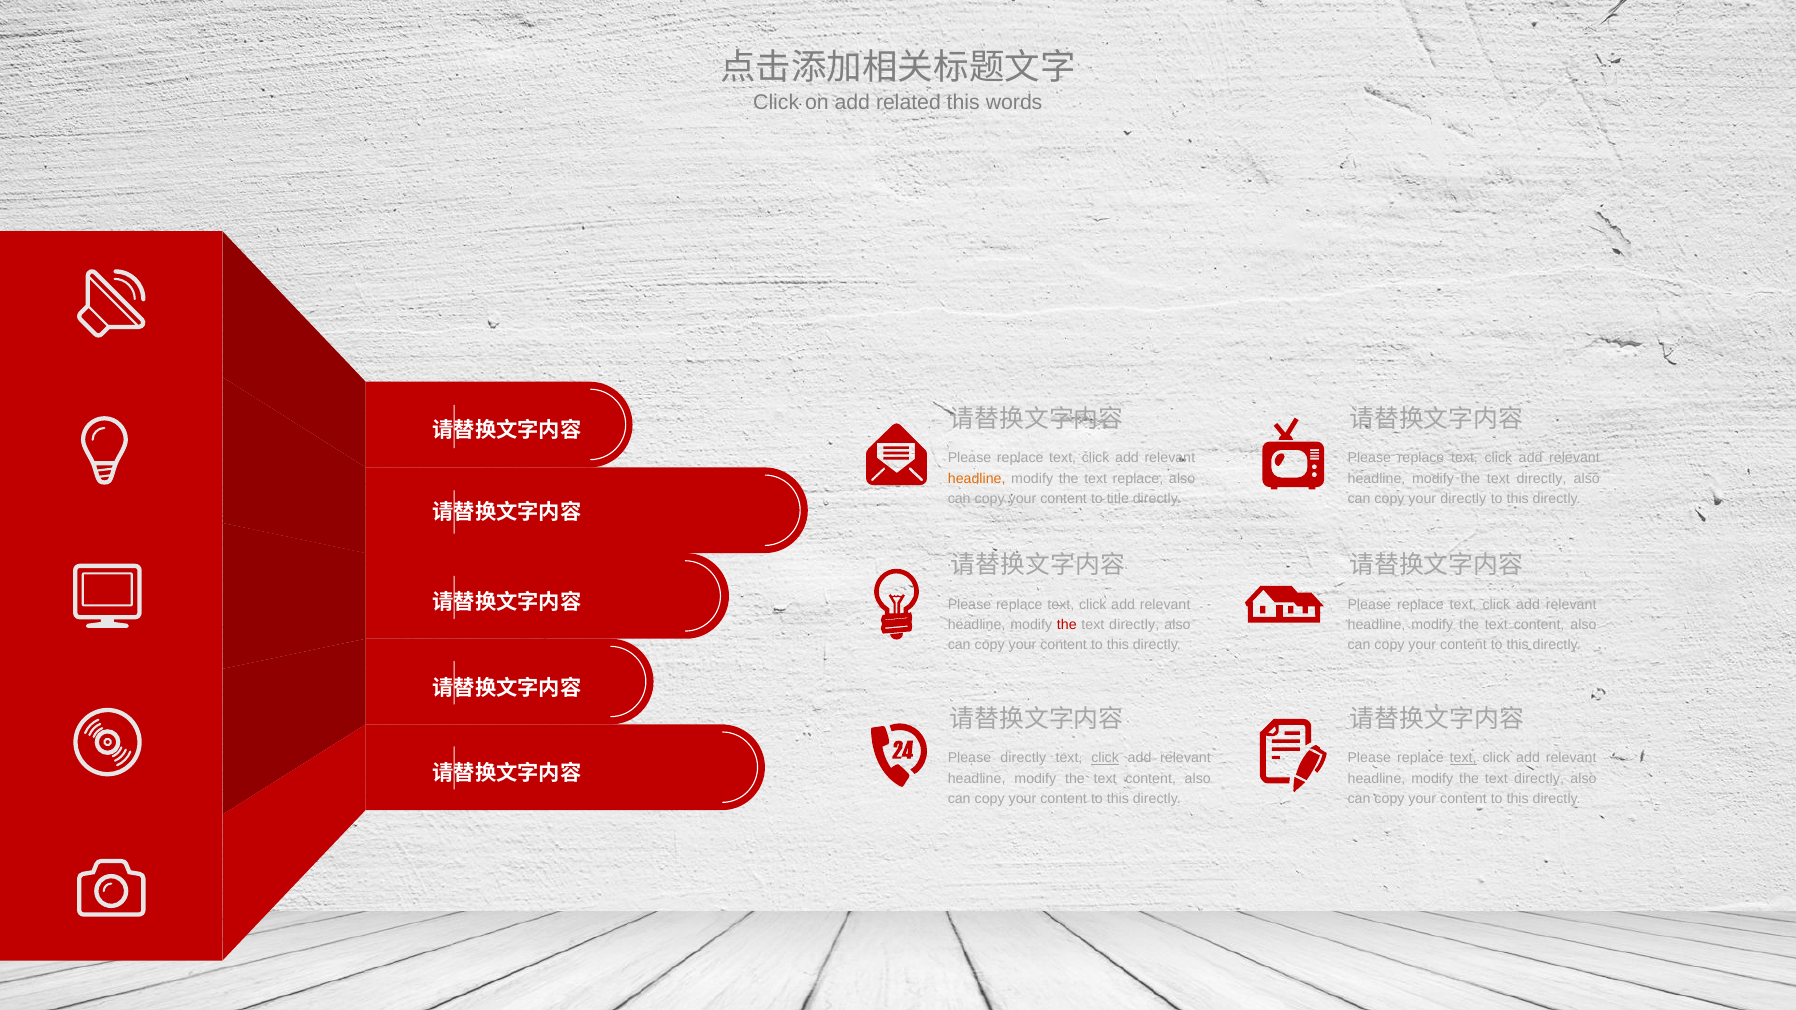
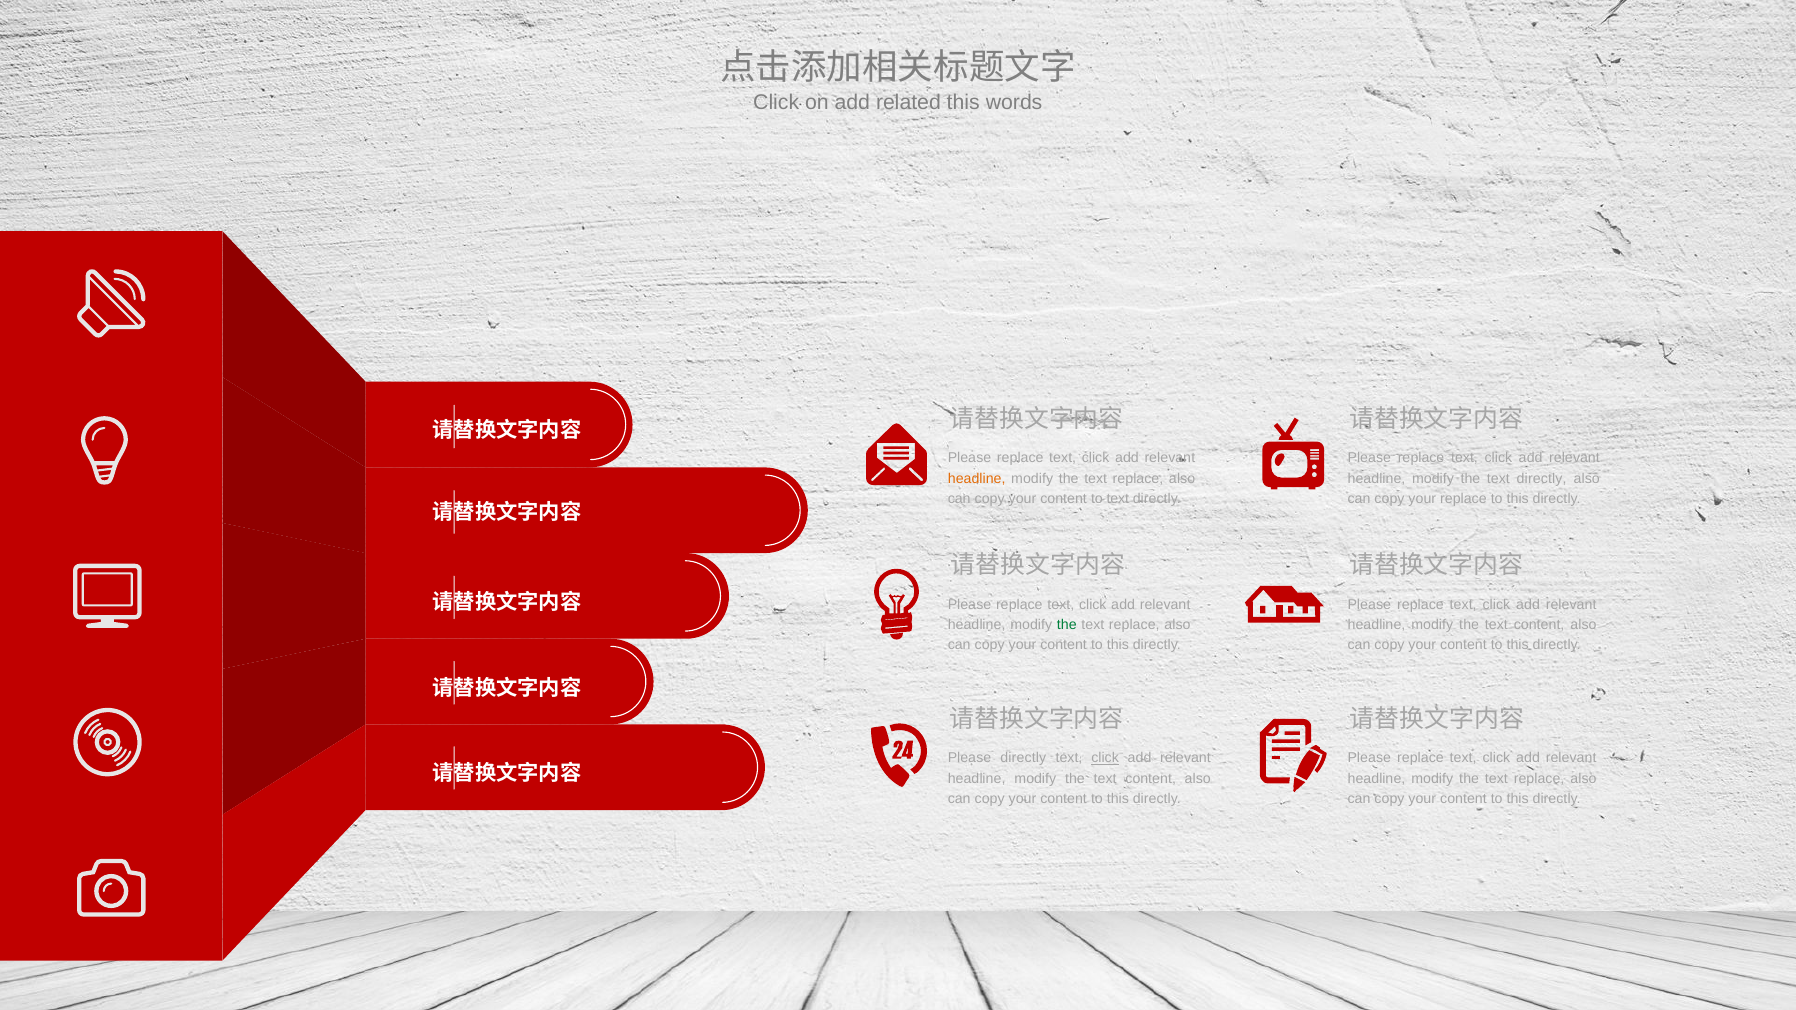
to title: title -> text (1118, 499)
your directly: directly -> replace (1463, 499)
the colour: red -> green (1067, 625)
directly: directly -> replace (1134, 625)
text underline: present -> none (1463, 758)
directly: directly -> replace (1539, 779)
